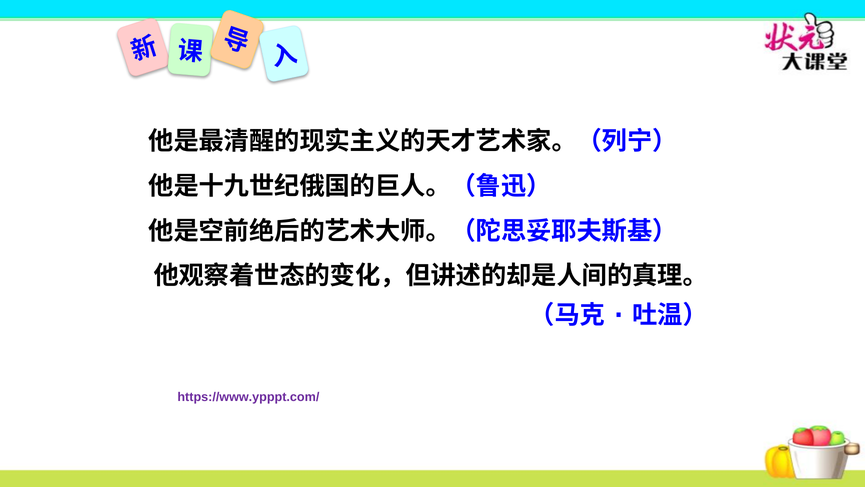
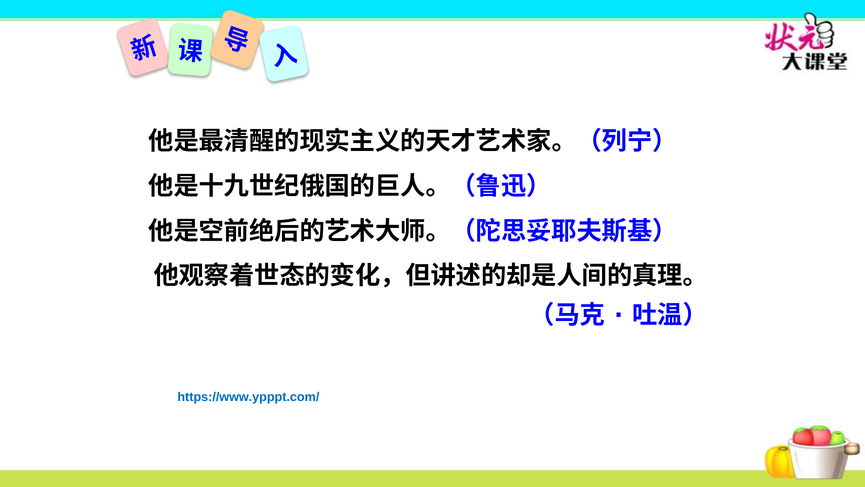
https://www.ypppt.com/ colour: purple -> blue (248, 396)
